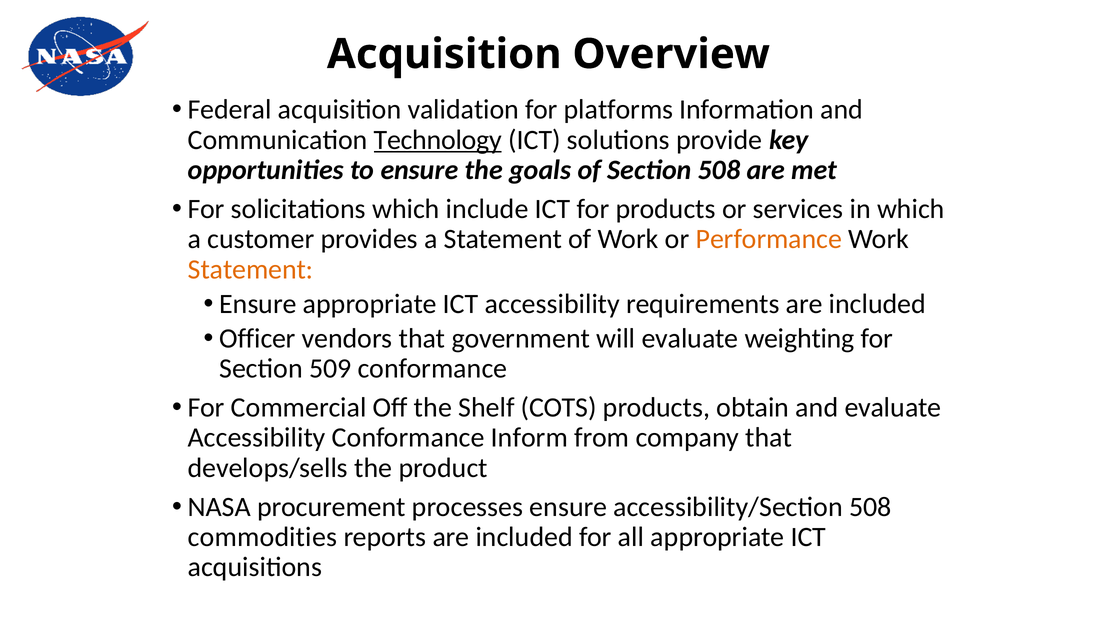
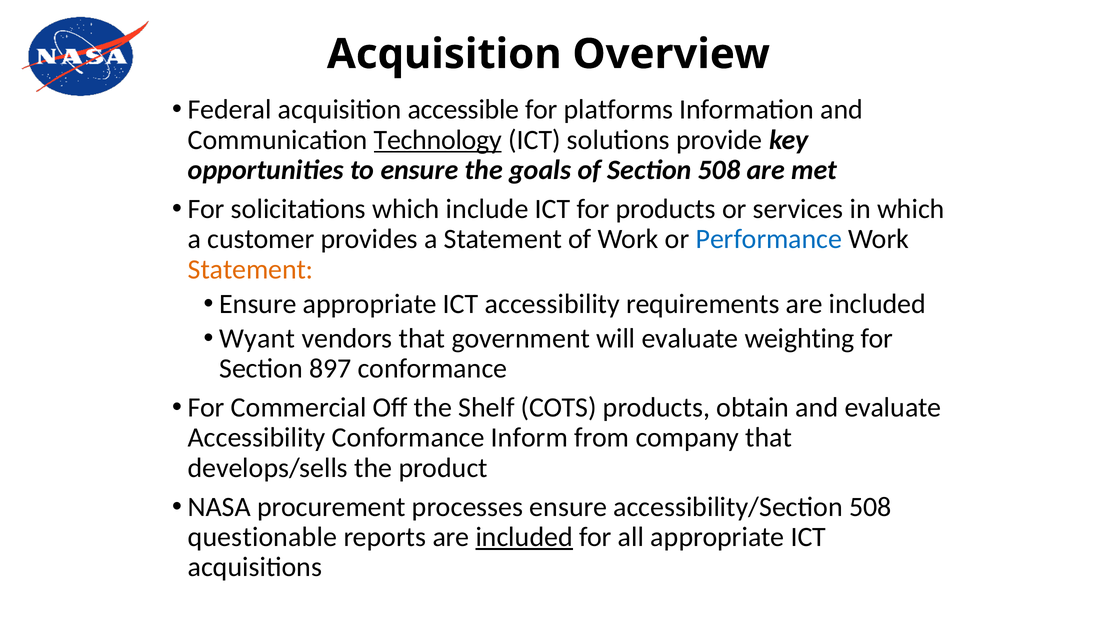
validation: validation -> accessible (463, 110)
Performance colour: orange -> blue (769, 239)
Officer: Officer -> Wyant (257, 338)
509: 509 -> 897 (330, 369)
commodities: commodities -> questionable (262, 537)
included underline: none -> present (524, 537)
